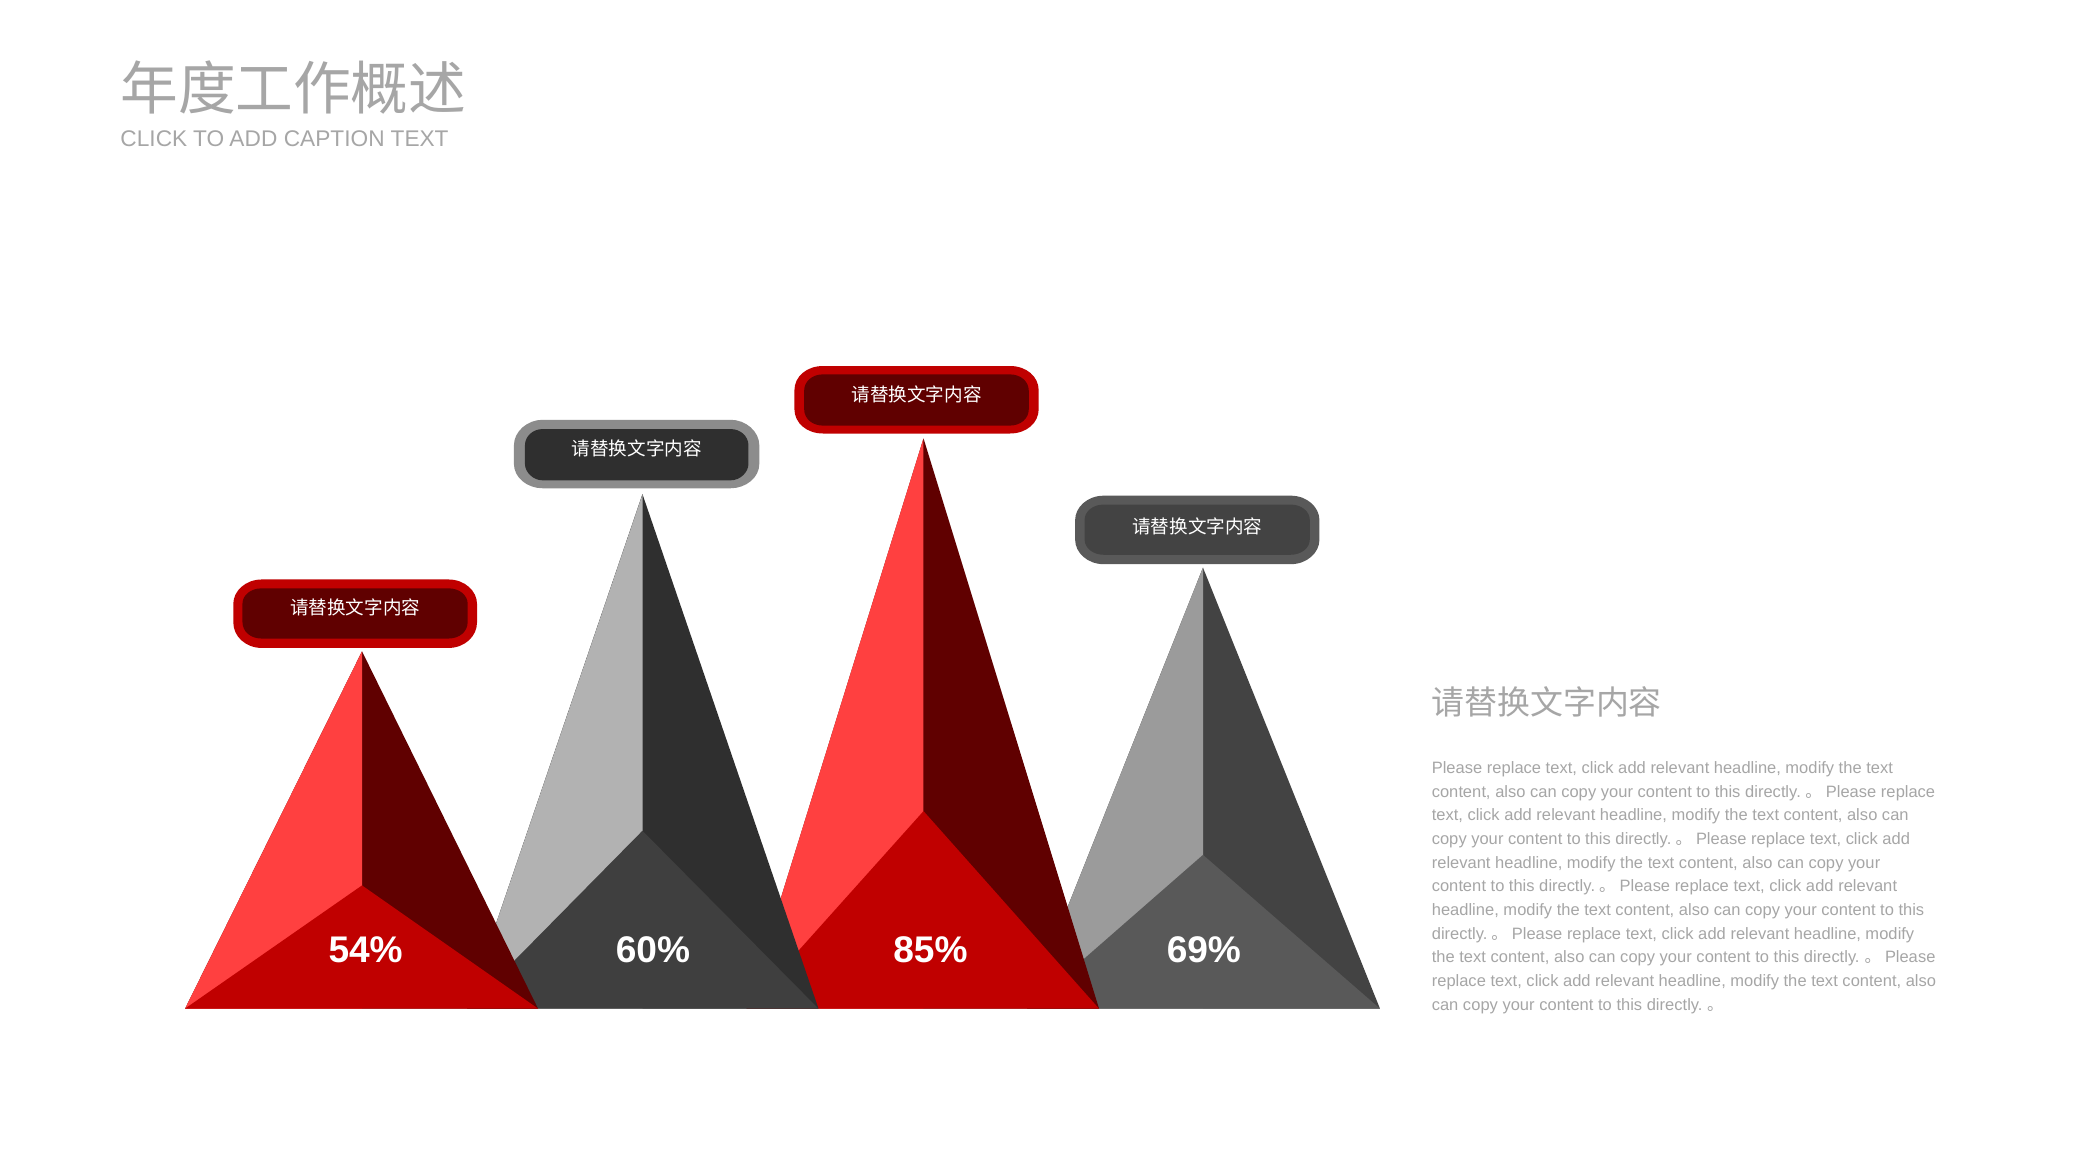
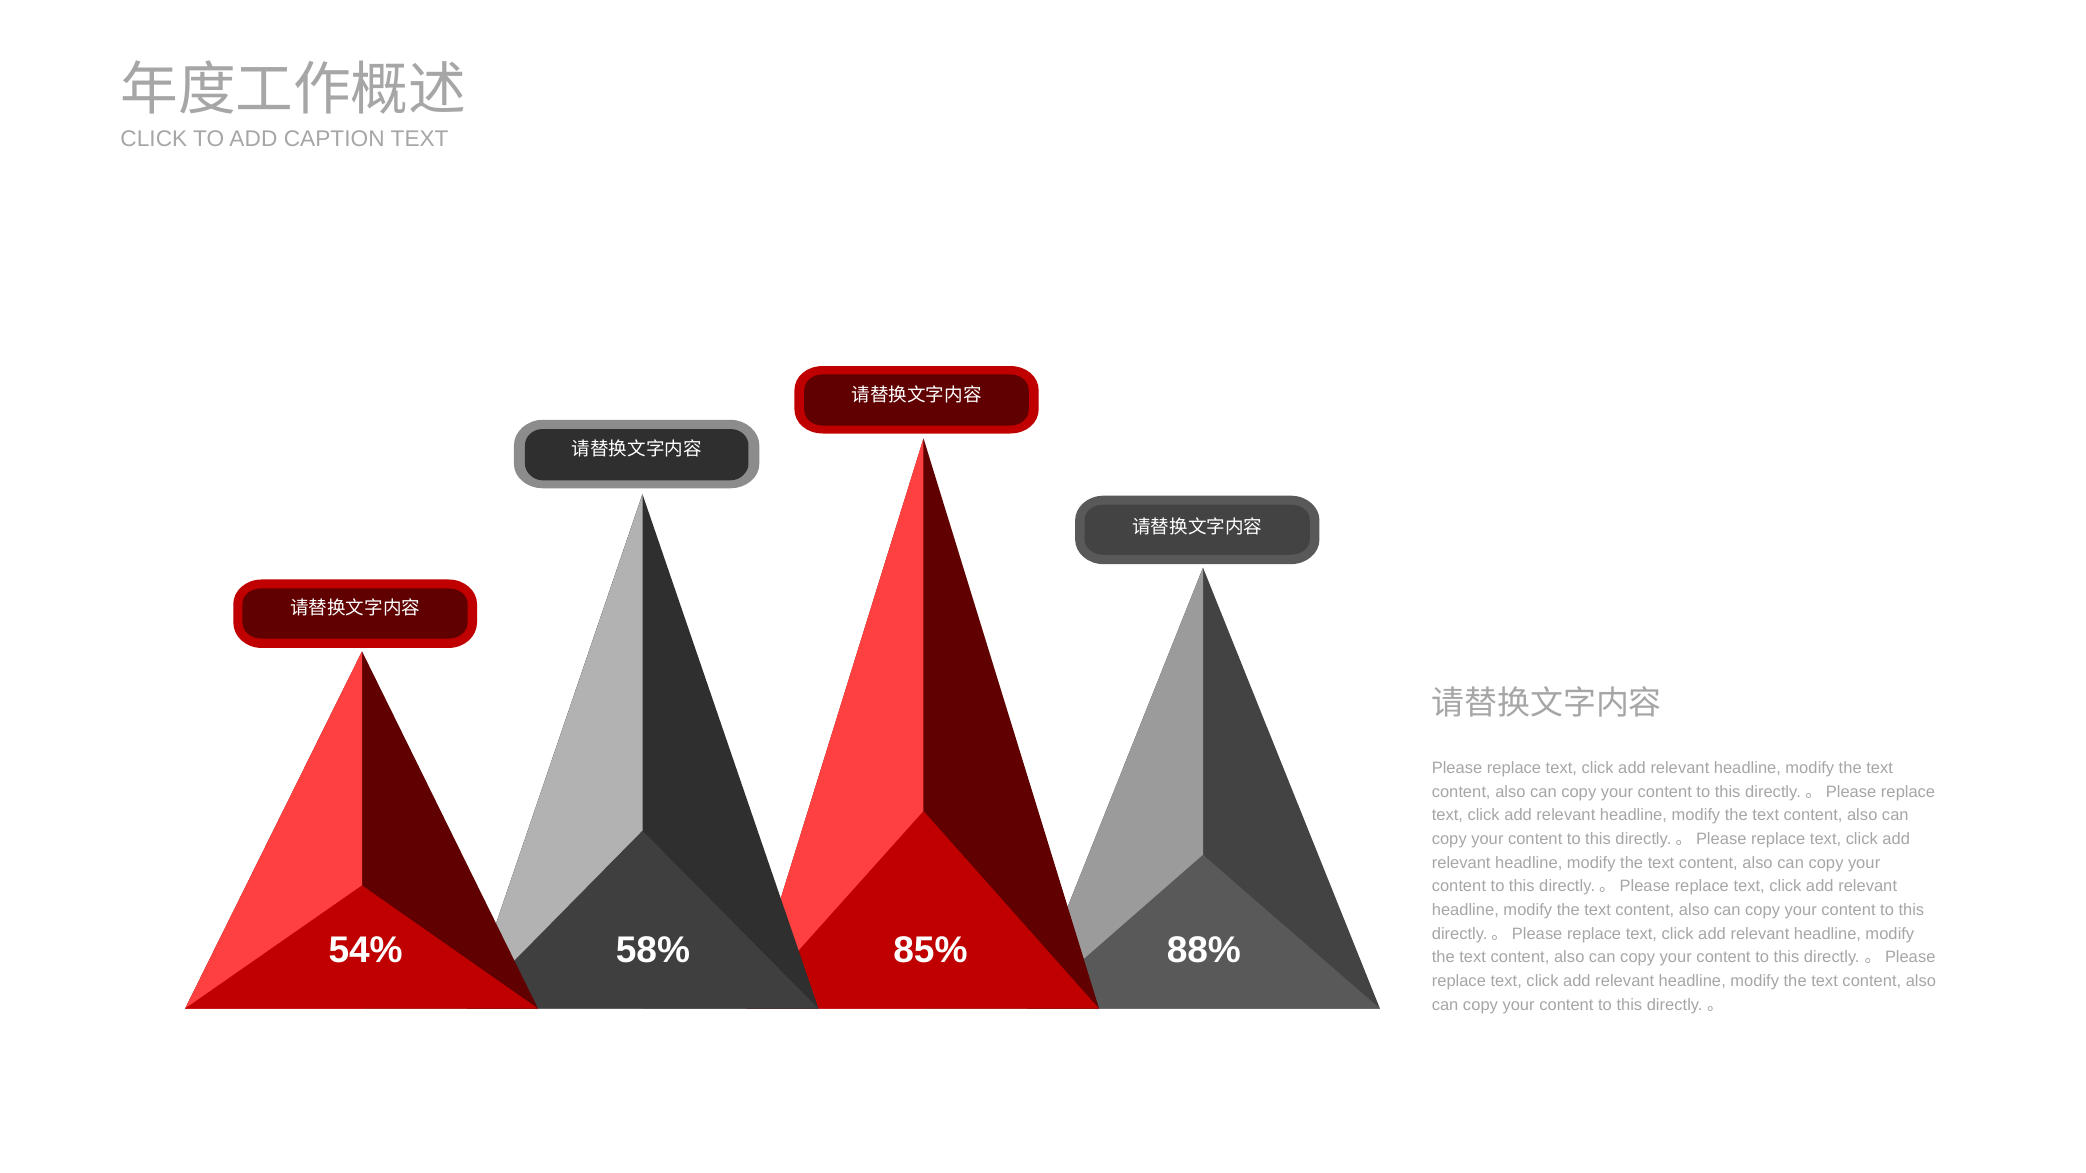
60%: 60% -> 58% (653, 951)
69%: 69% -> 88% (1204, 951)
